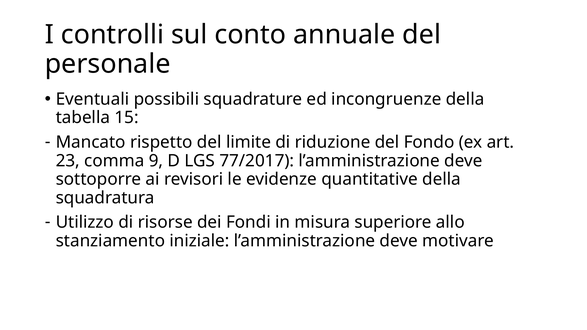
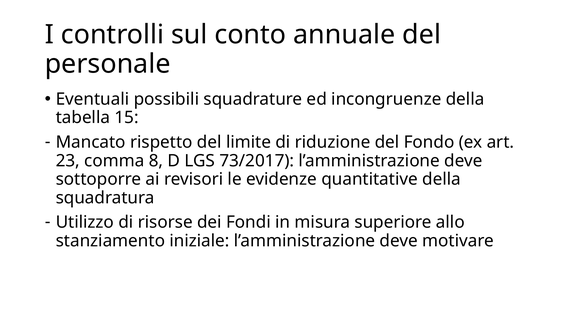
9: 9 -> 8 (156, 161)
77/2017: 77/2017 -> 73/2017 (257, 161)
